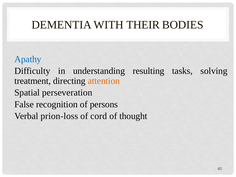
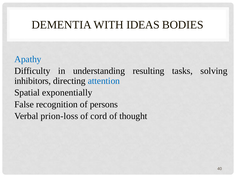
THEIR: THEIR -> IDEAS (143, 25)
treatment: treatment -> inhibitors (33, 81)
attention colour: orange -> blue (104, 81)
perseveration: perseveration -> exponentially (67, 93)
